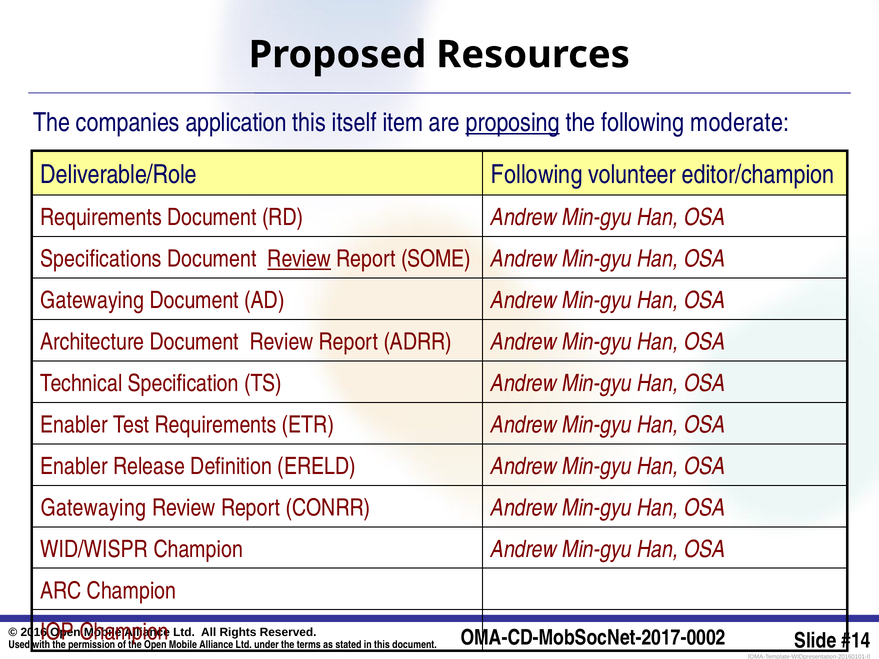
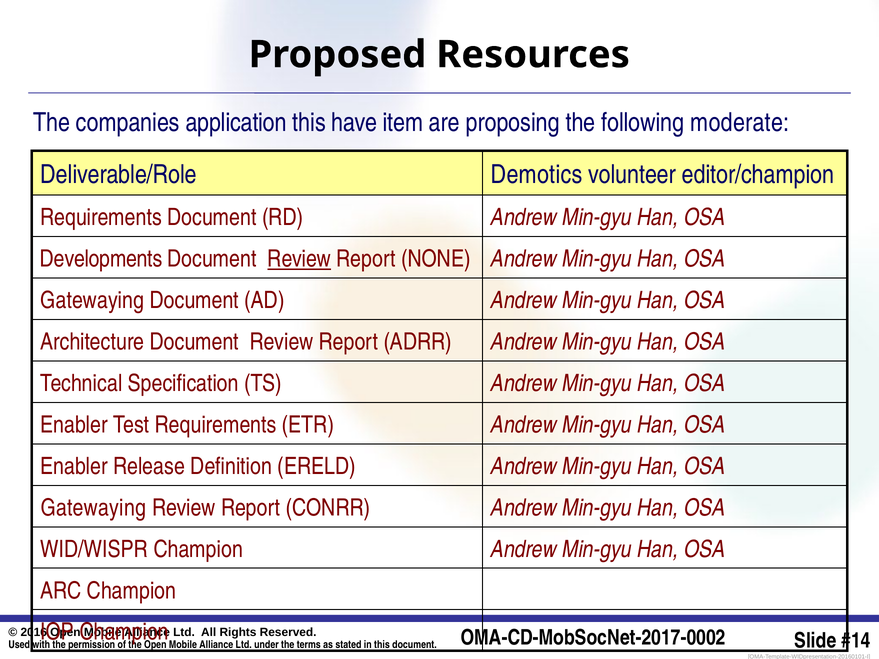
itself: itself -> have (354, 122)
proposing underline: present -> none (513, 122)
Deliverable/Role Following: Following -> Demotics (537, 175)
Specifications: Specifications -> Developments (101, 259)
SOME: SOME -> NONE (436, 259)
